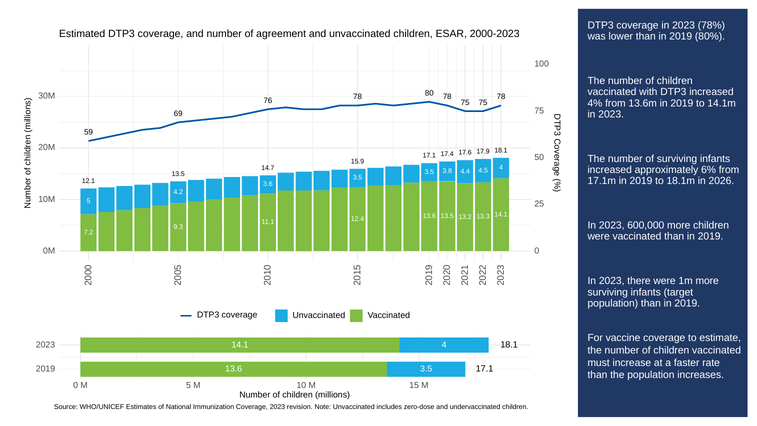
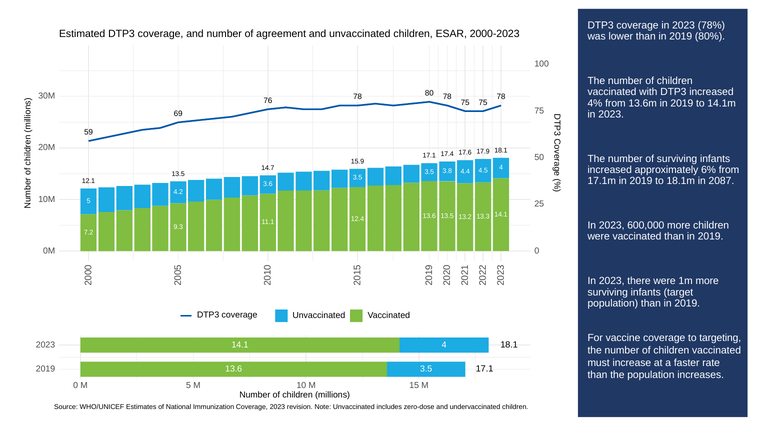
2026: 2026 -> 2087 (721, 181)
estimate: estimate -> targeting (720, 338)
